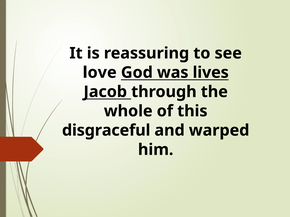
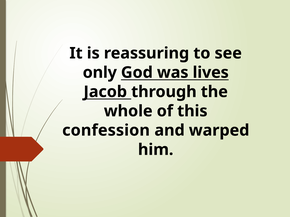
love: love -> only (100, 73)
disgraceful: disgraceful -> confession (106, 131)
